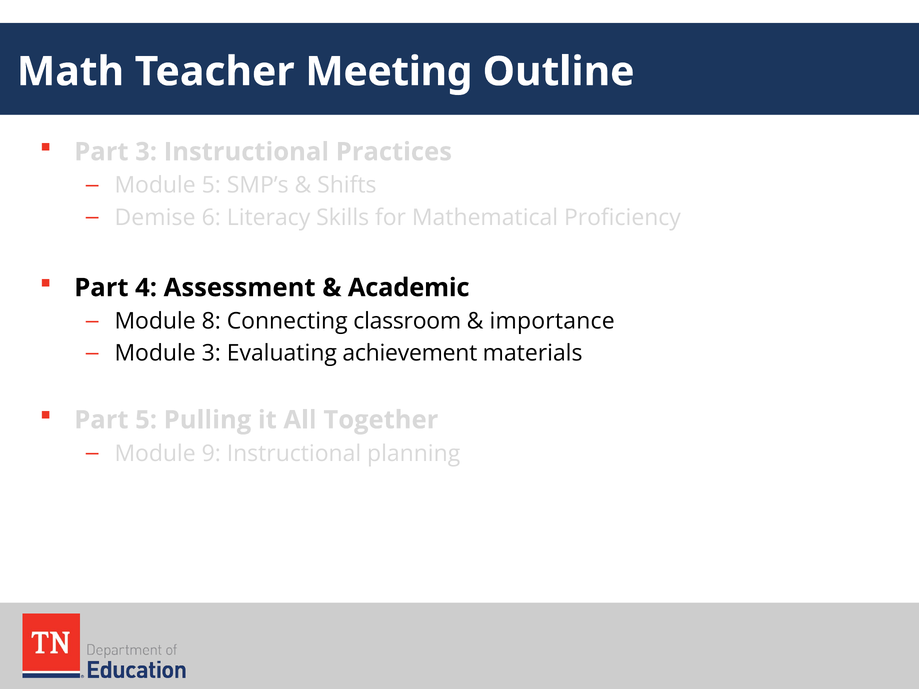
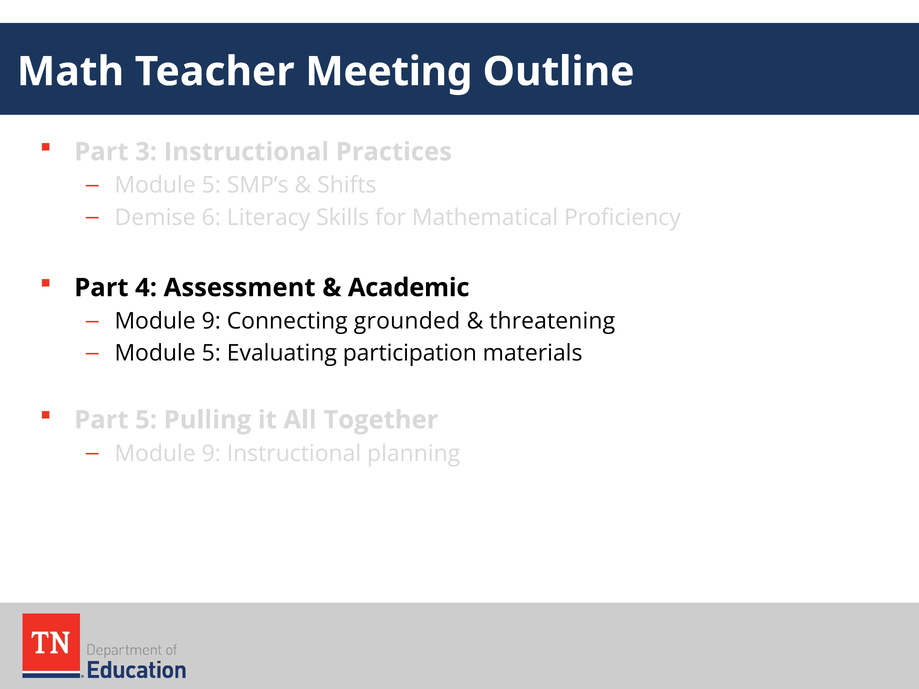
8: 8 -> 9 (211, 321)
classroom: classroom -> grounded (407, 321)
importance: importance -> threatening (552, 321)
3: 3 -> 5 (211, 354)
achievement: achievement -> participation (410, 354)
